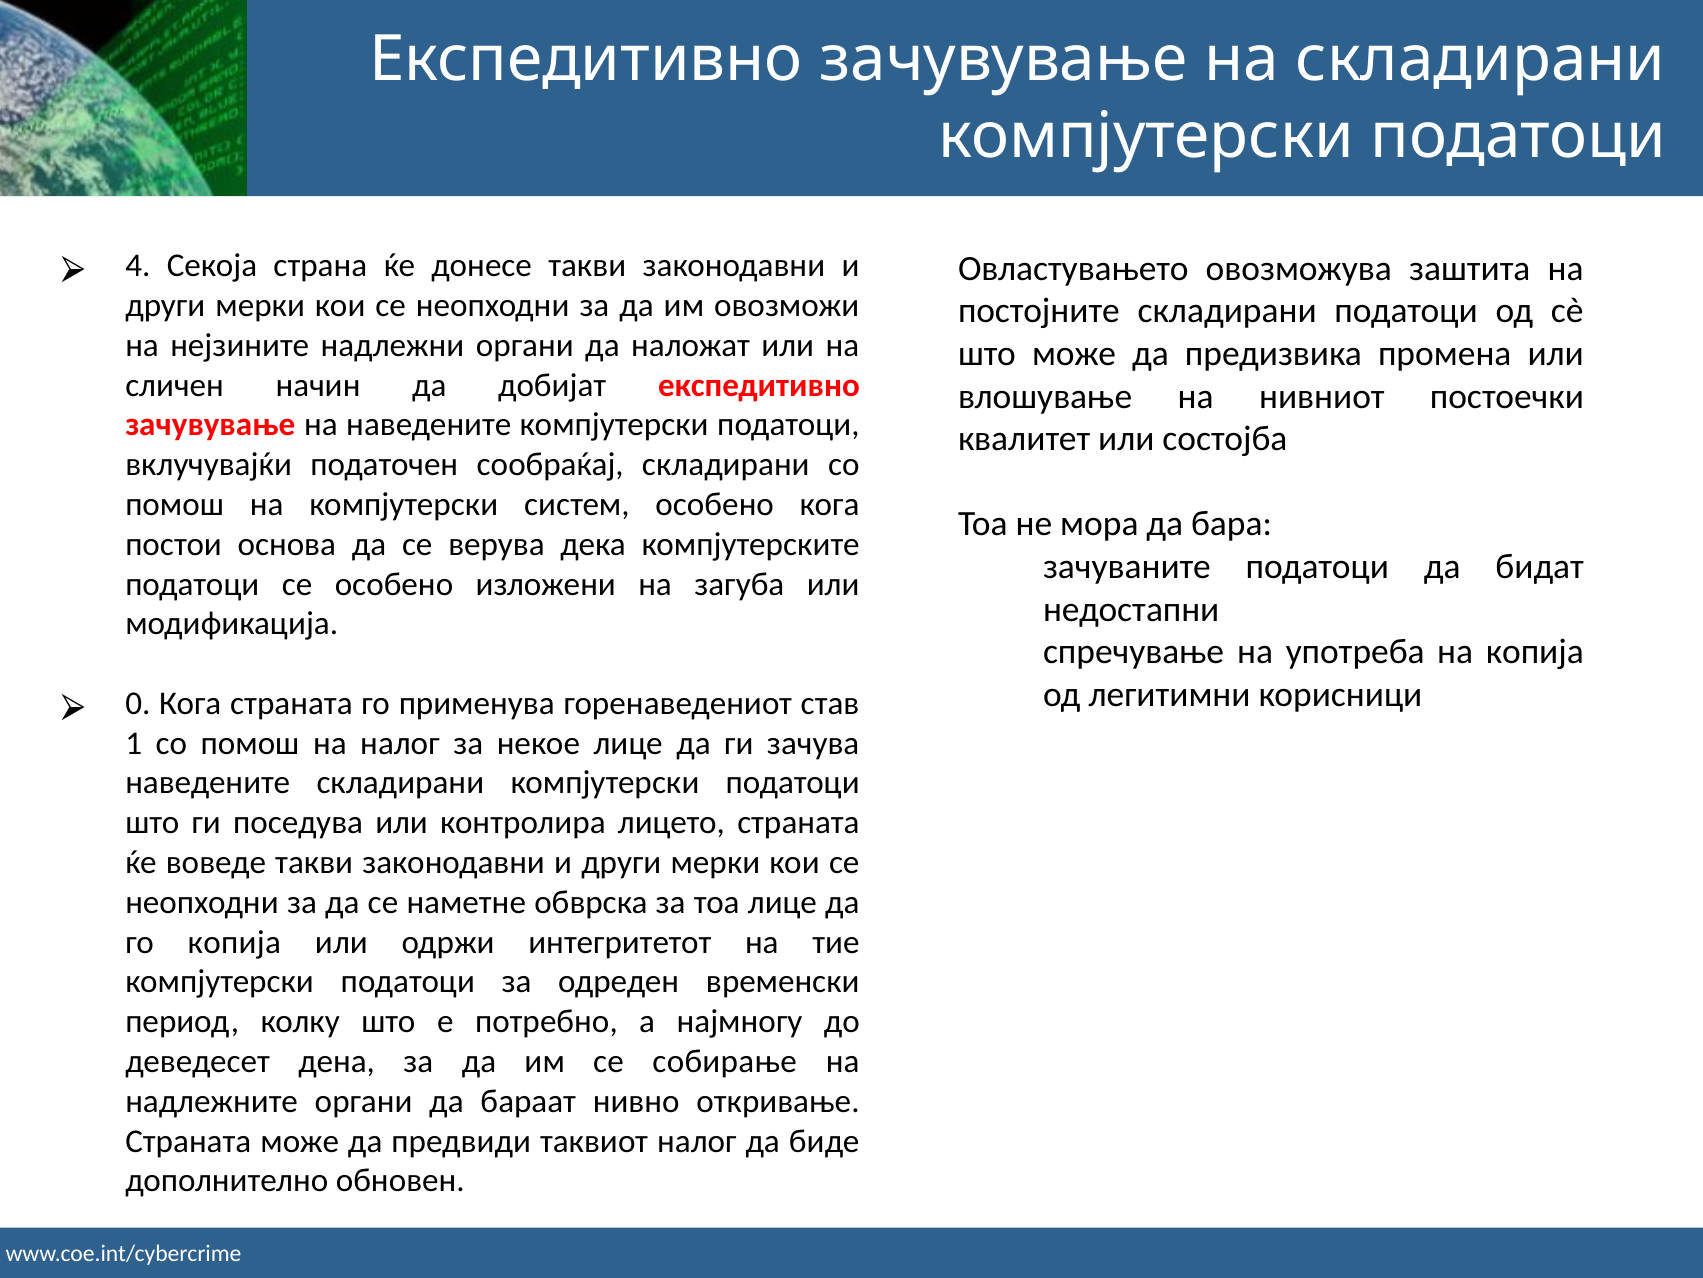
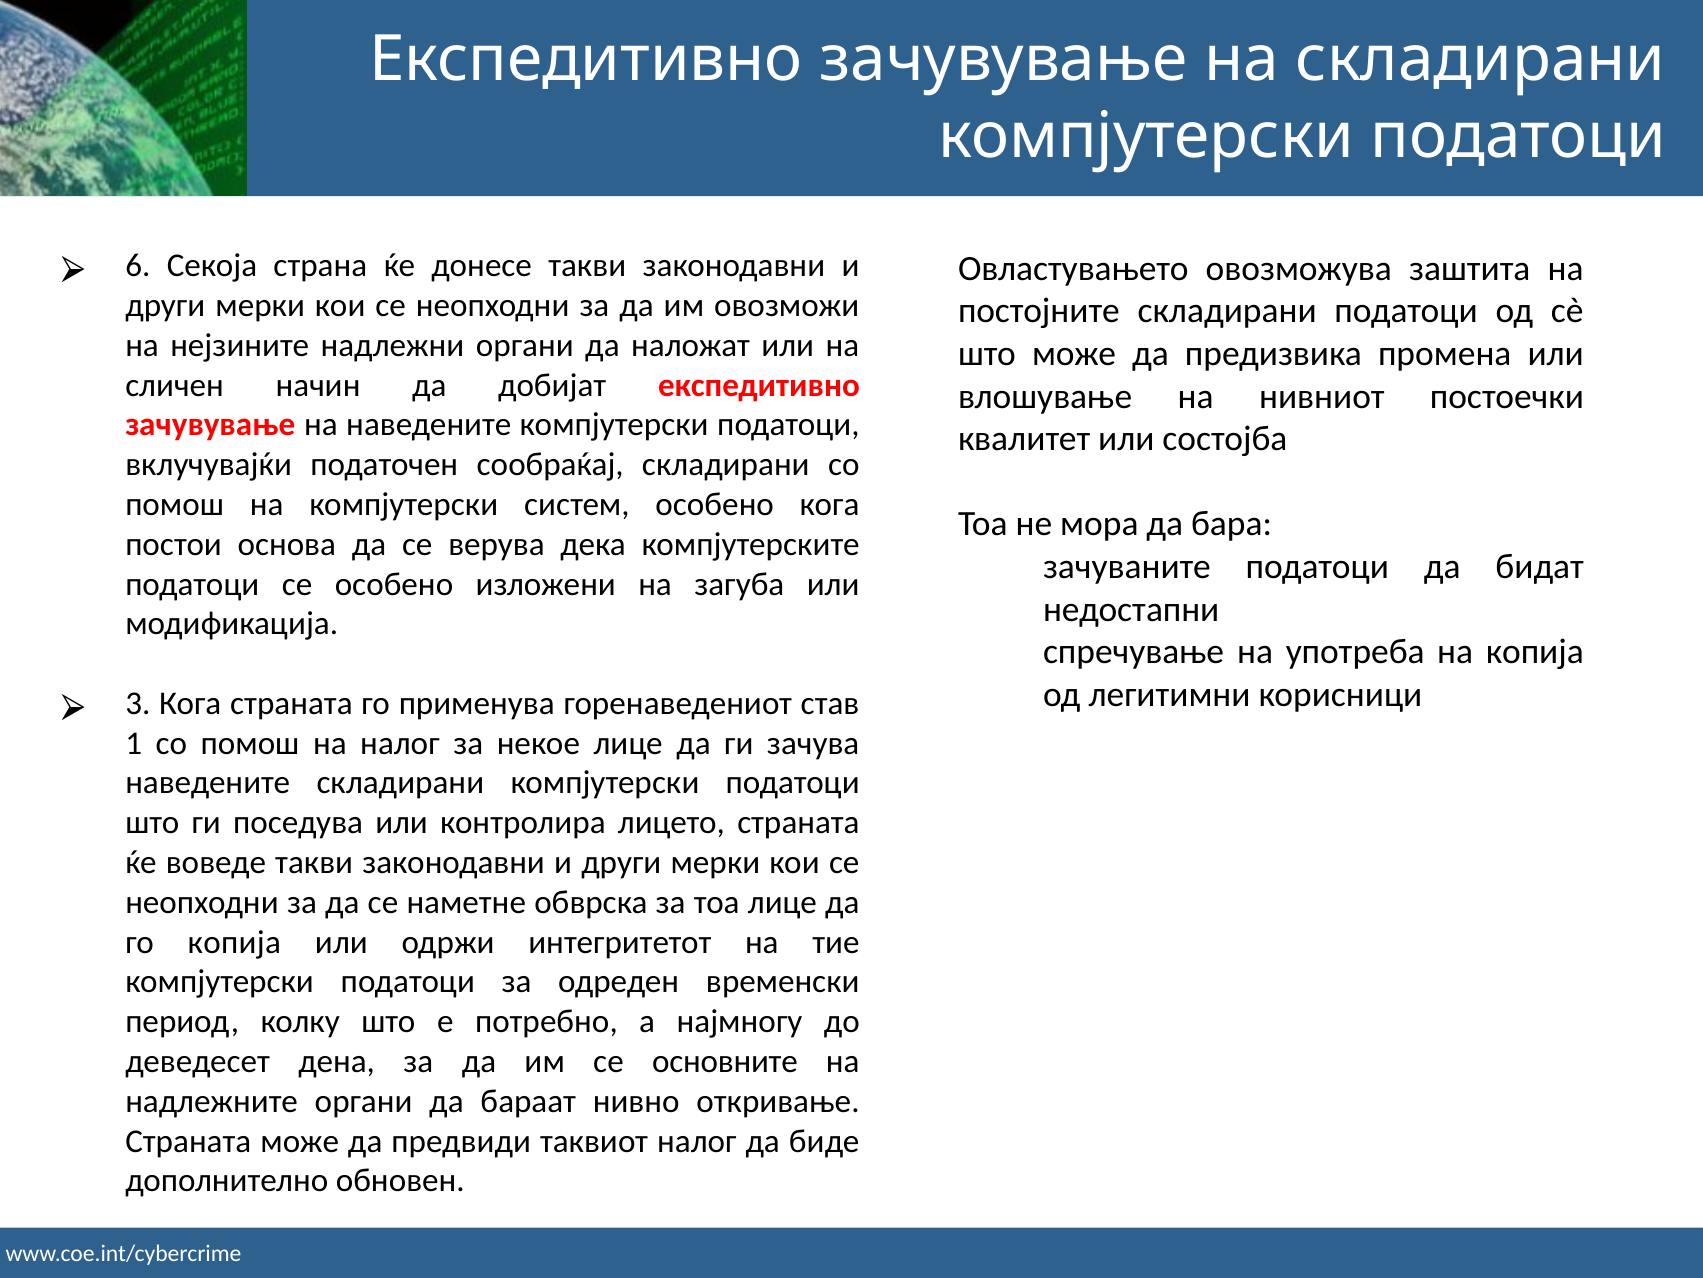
4: 4 -> 6 (138, 266)
0: 0 -> 3 (138, 703)
собирање: собирање -> основните (725, 1061)
